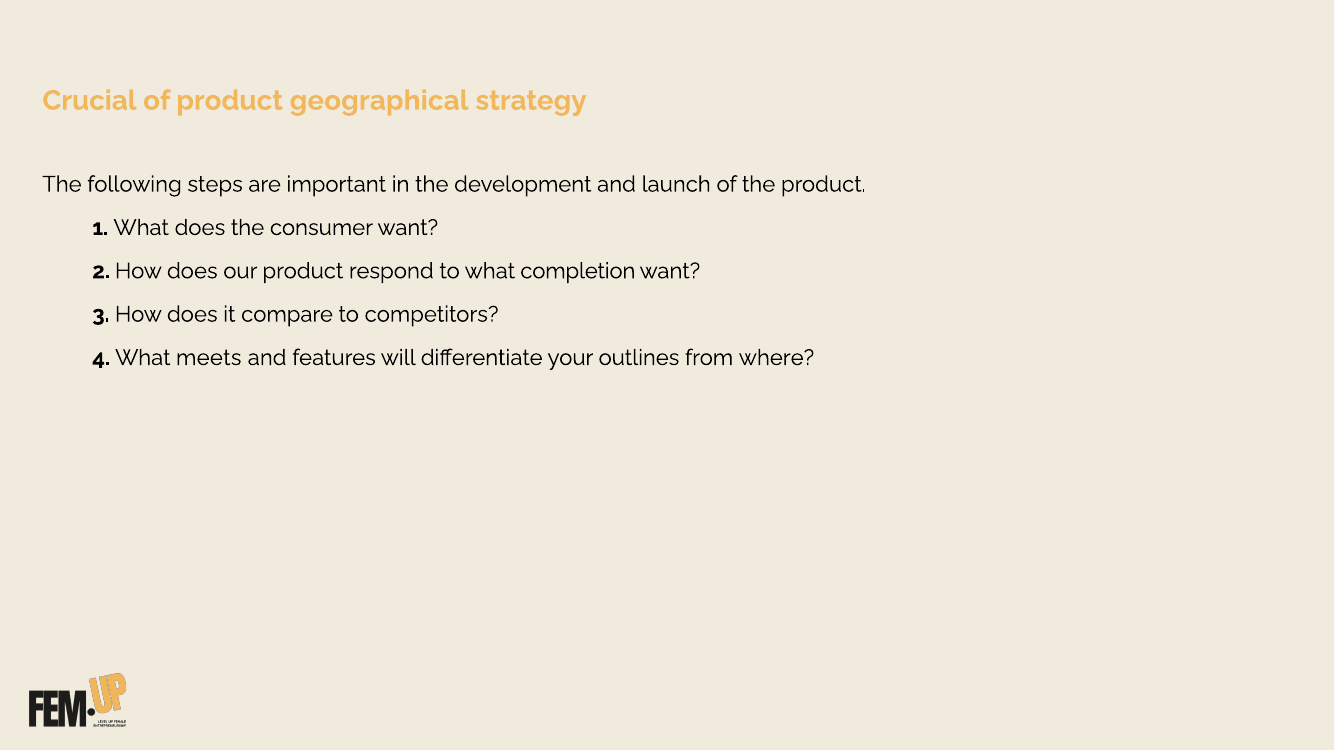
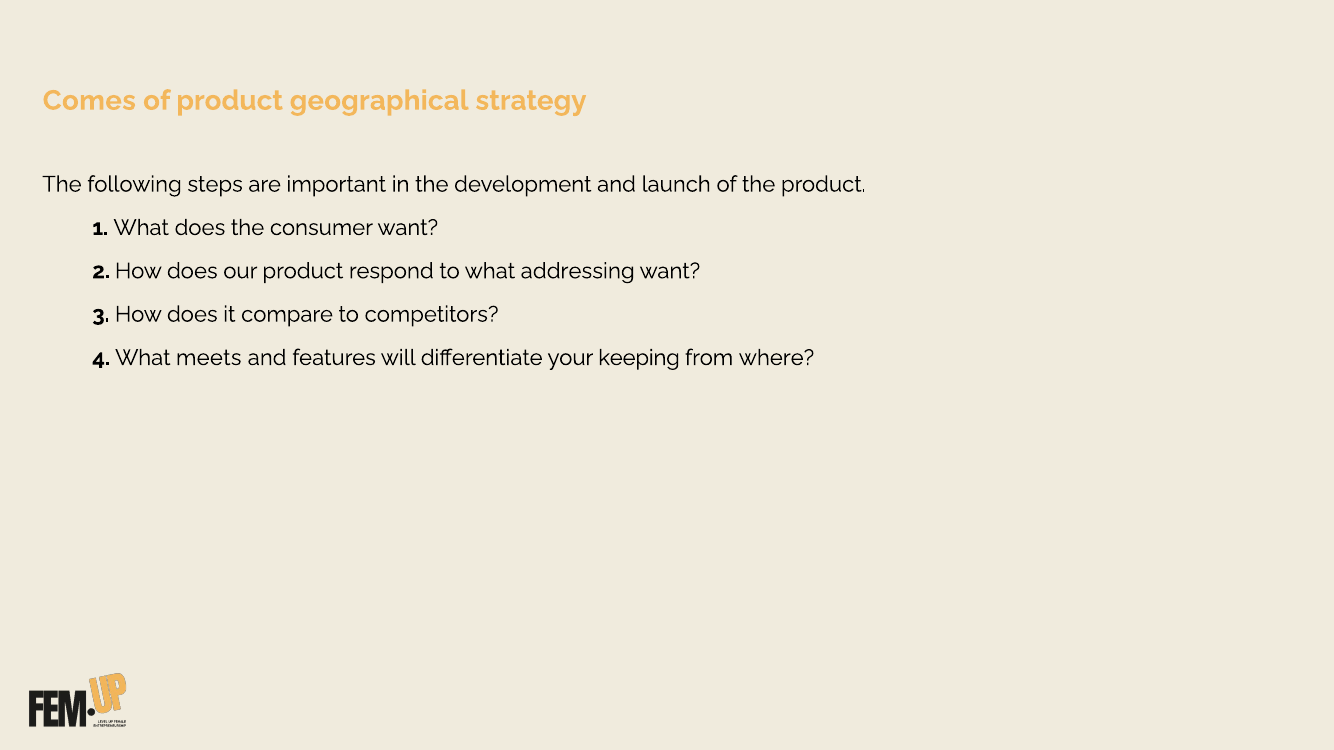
Crucial: Crucial -> Comes (89, 101)
completion: completion -> addressing (578, 271)
outlines: outlines -> keeping (639, 358)
